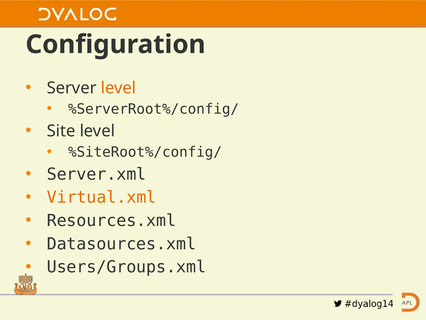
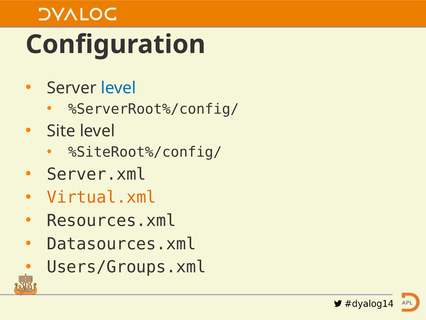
level colour: orange -> blue (119, 88)
